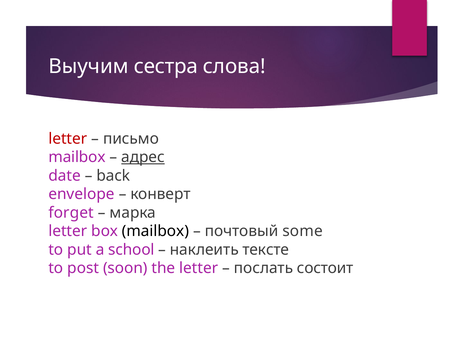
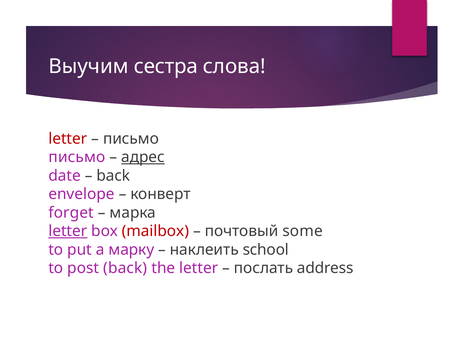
mailbox: mailbox -> письмо (77, 157)
letter underline: none -> present (68, 231)
mailbox colour: black -> red (155, 231)
school: school -> марку (131, 250)
тексте: тексте -> school (266, 250)
post soon: soon -> back (125, 268)
состоит: состоит -> address (325, 268)
